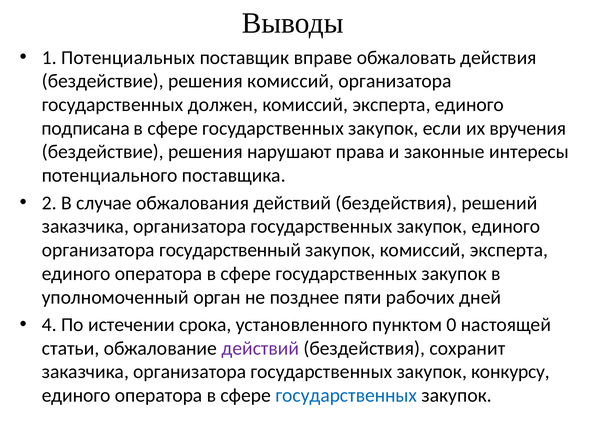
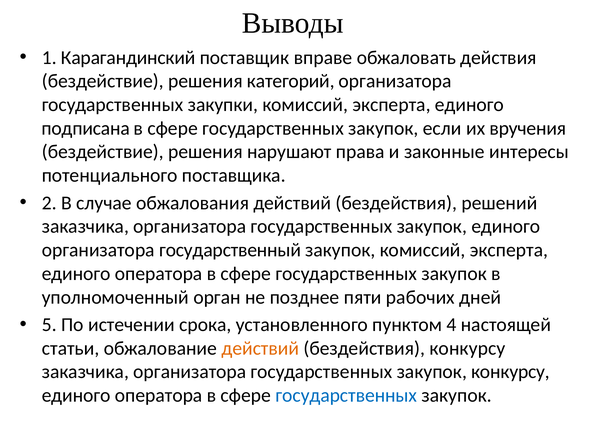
Потенциальных: Потенциальных -> Карагандинский (128, 58)
решения комиссий: комиссий -> категорий (291, 81)
должен: должен -> закупки (223, 105)
4: 4 -> 5 (49, 325)
0: 0 -> 4 (451, 325)
действий colour: purple -> orange (260, 348)
бездействия сохранит: сохранит -> конкурсу (467, 348)
